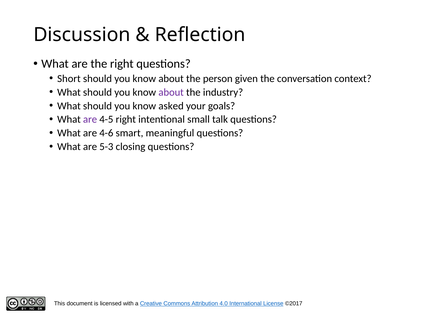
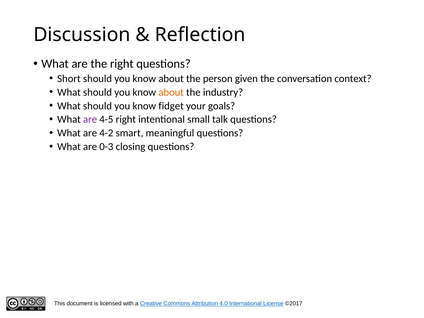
about colour: purple -> orange (171, 92)
asked: asked -> fidget (171, 106)
4-6: 4-6 -> 4-2 (106, 133)
5-3: 5-3 -> 0-3 (106, 147)
